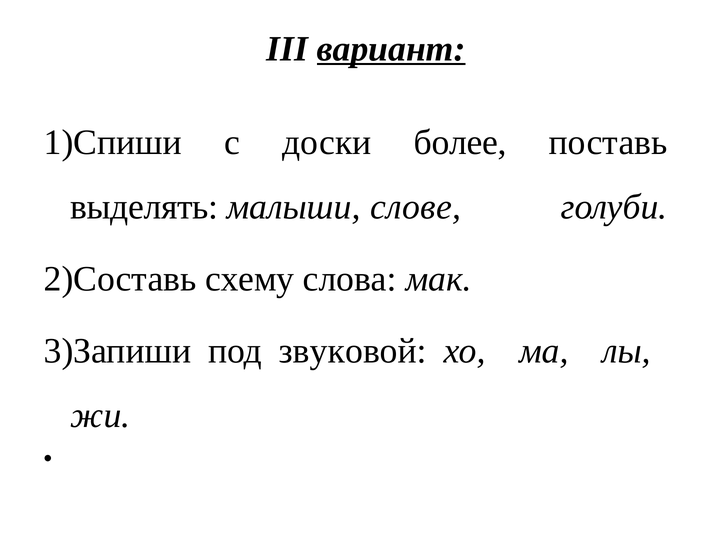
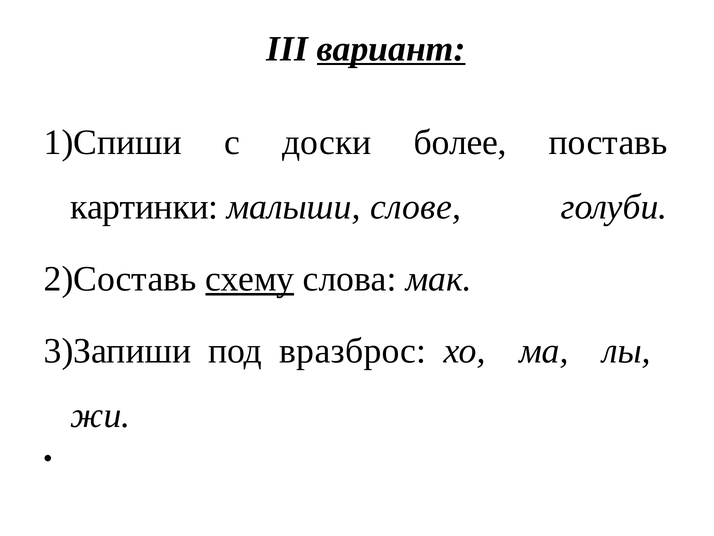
выделять: выделять -> картинки (144, 207)
схему underline: none -> present (250, 279)
звуковой: звуковой -> вразброс (353, 351)
